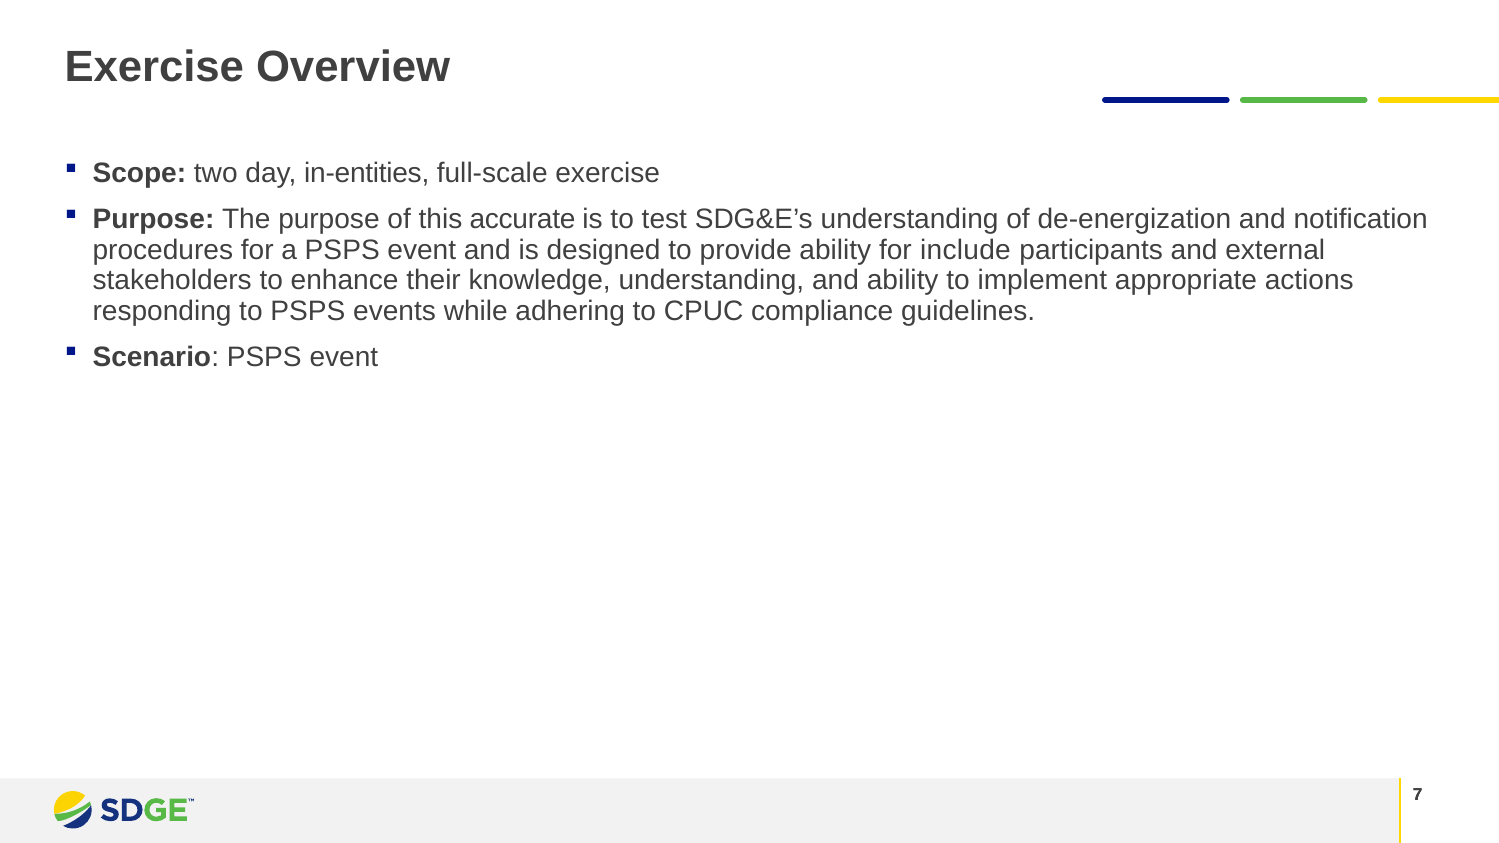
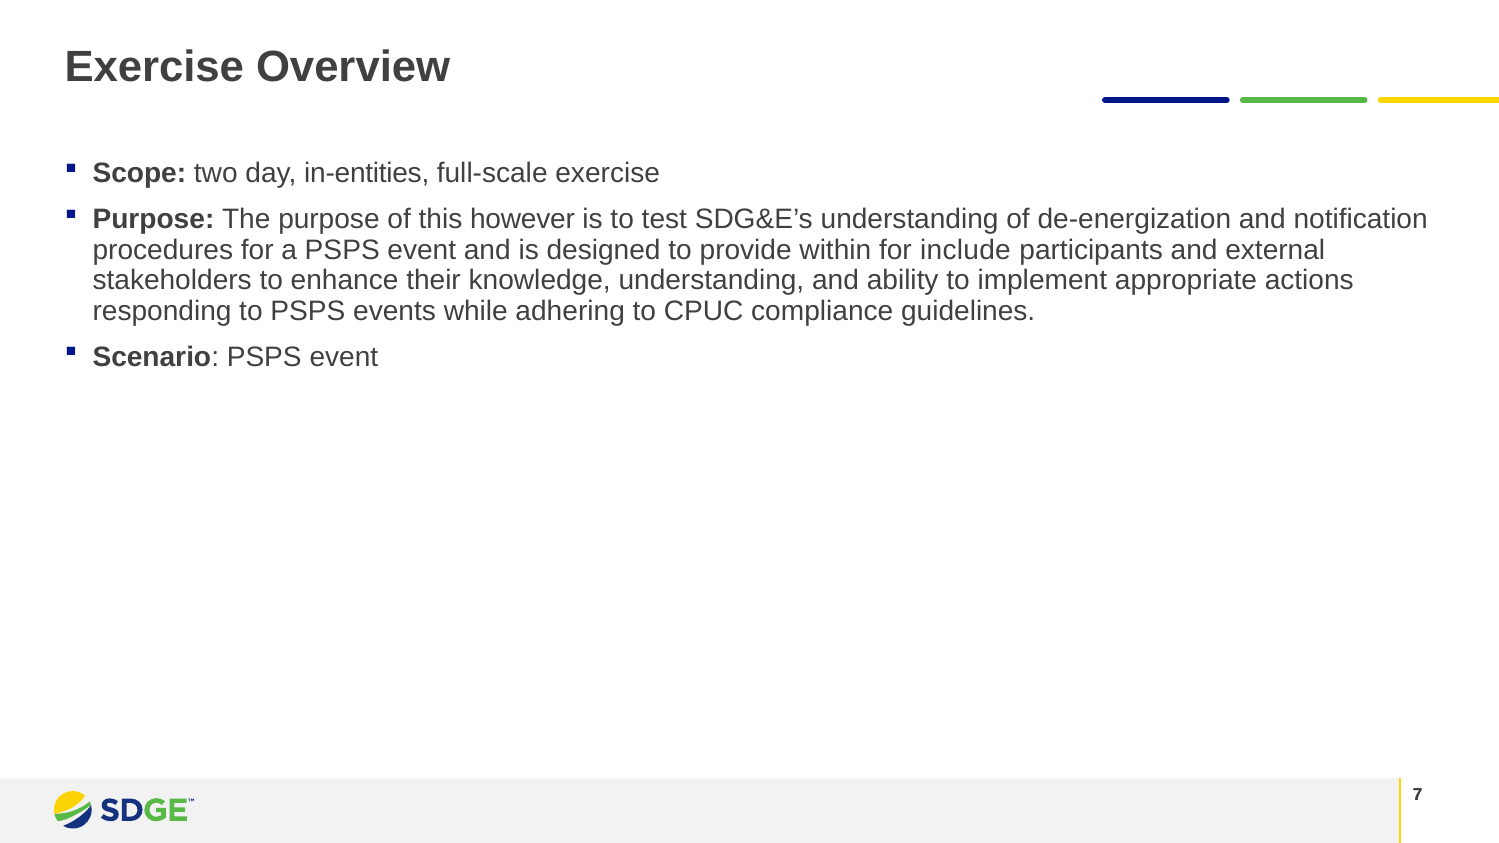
accurate: accurate -> however (522, 220)
provide ability: ability -> within (835, 250)
